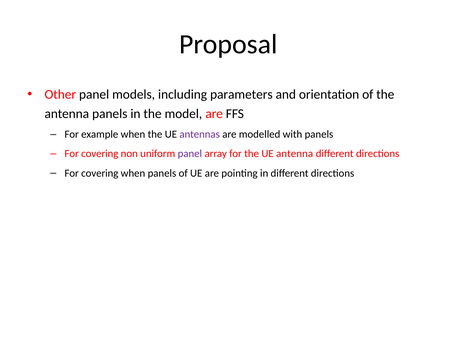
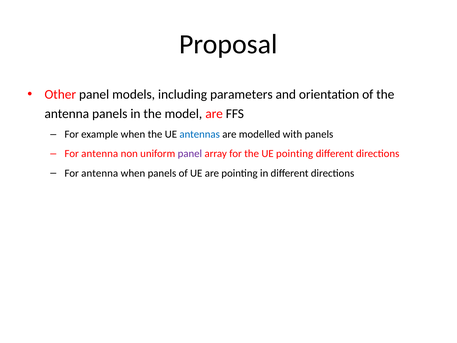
antennas colour: purple -> blue (200, 134)
covering: covering -> antenna (100, 154)
UE antenna: antenna -> pointing (295, 154)
covering: covering -> antenna (100, 173)
